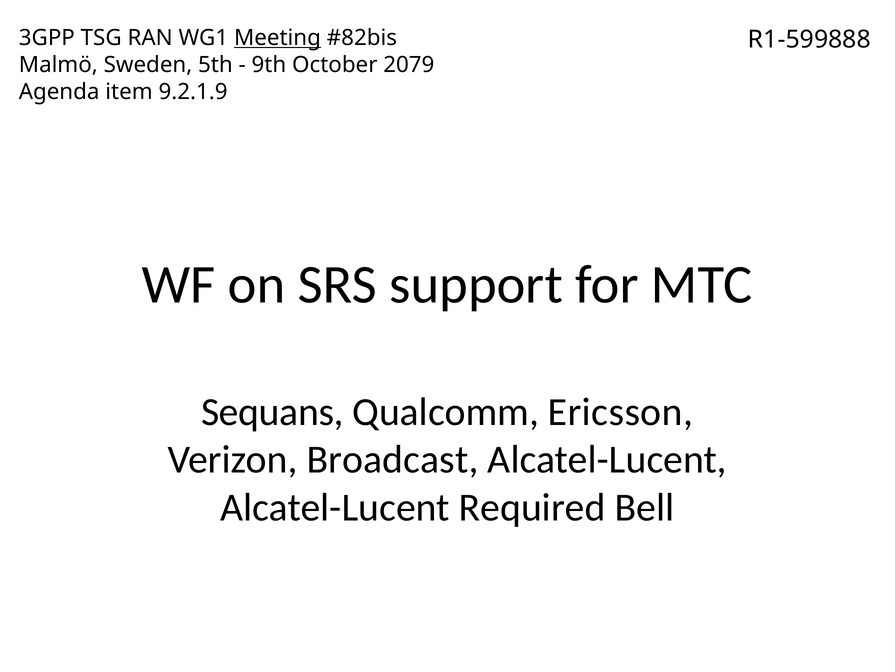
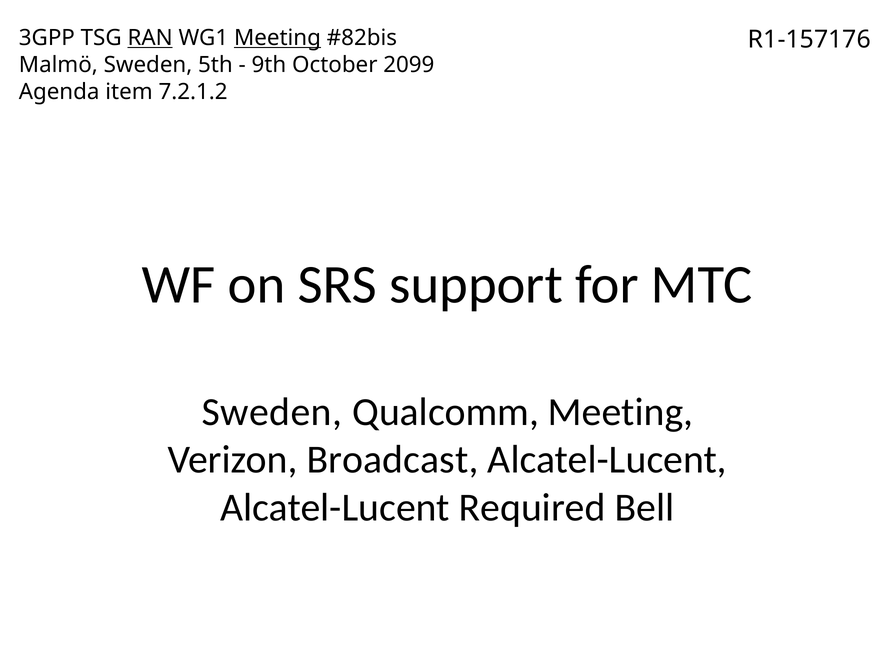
RAN underline: none -> present (150, 38)
R1-599888: R1-599888 -> R1-157176 (809, 40)
2079: 2079 -> 2099 (409, 65)
9.2.1.9: 9.2.1.9 -> 7.2.1.2 (193, 92)
Sequans: Sequans -> Sweden (272, 412)
Qualcomm Ericsson: Ericsson -> Meeting (621, 412)
